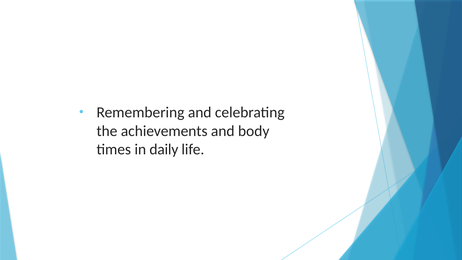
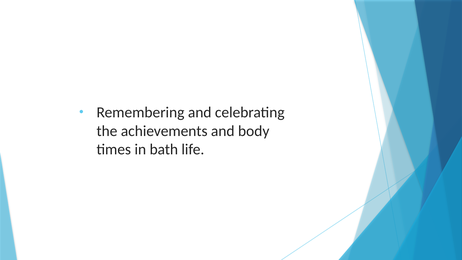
daily: daily -> bath (164, 149)
